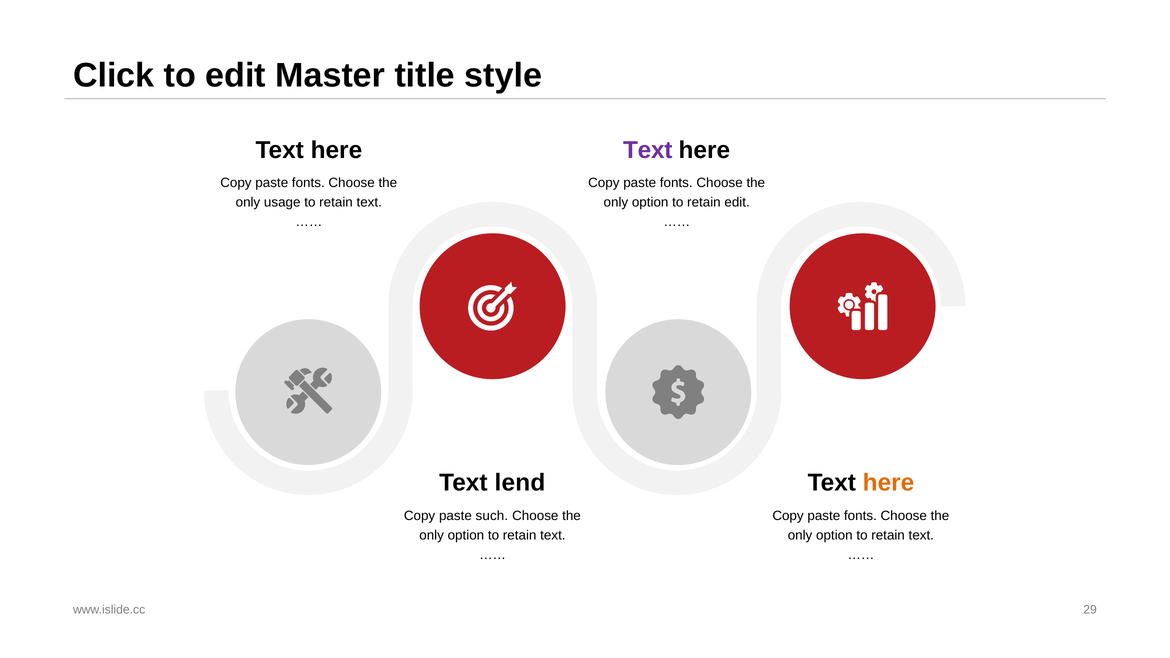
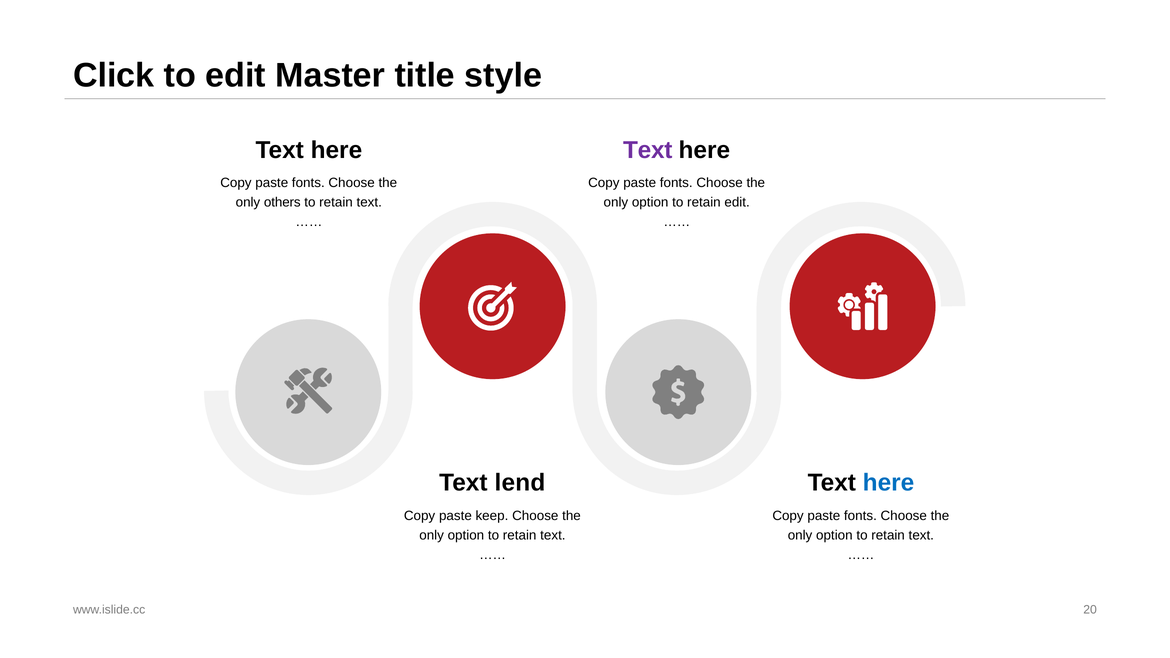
usage: usage -> others (282, 202)
here colour: orange -> blue (889, 483)
such: such -> keep (492, 516)
29: 29 -> 20 (1090, 610)
